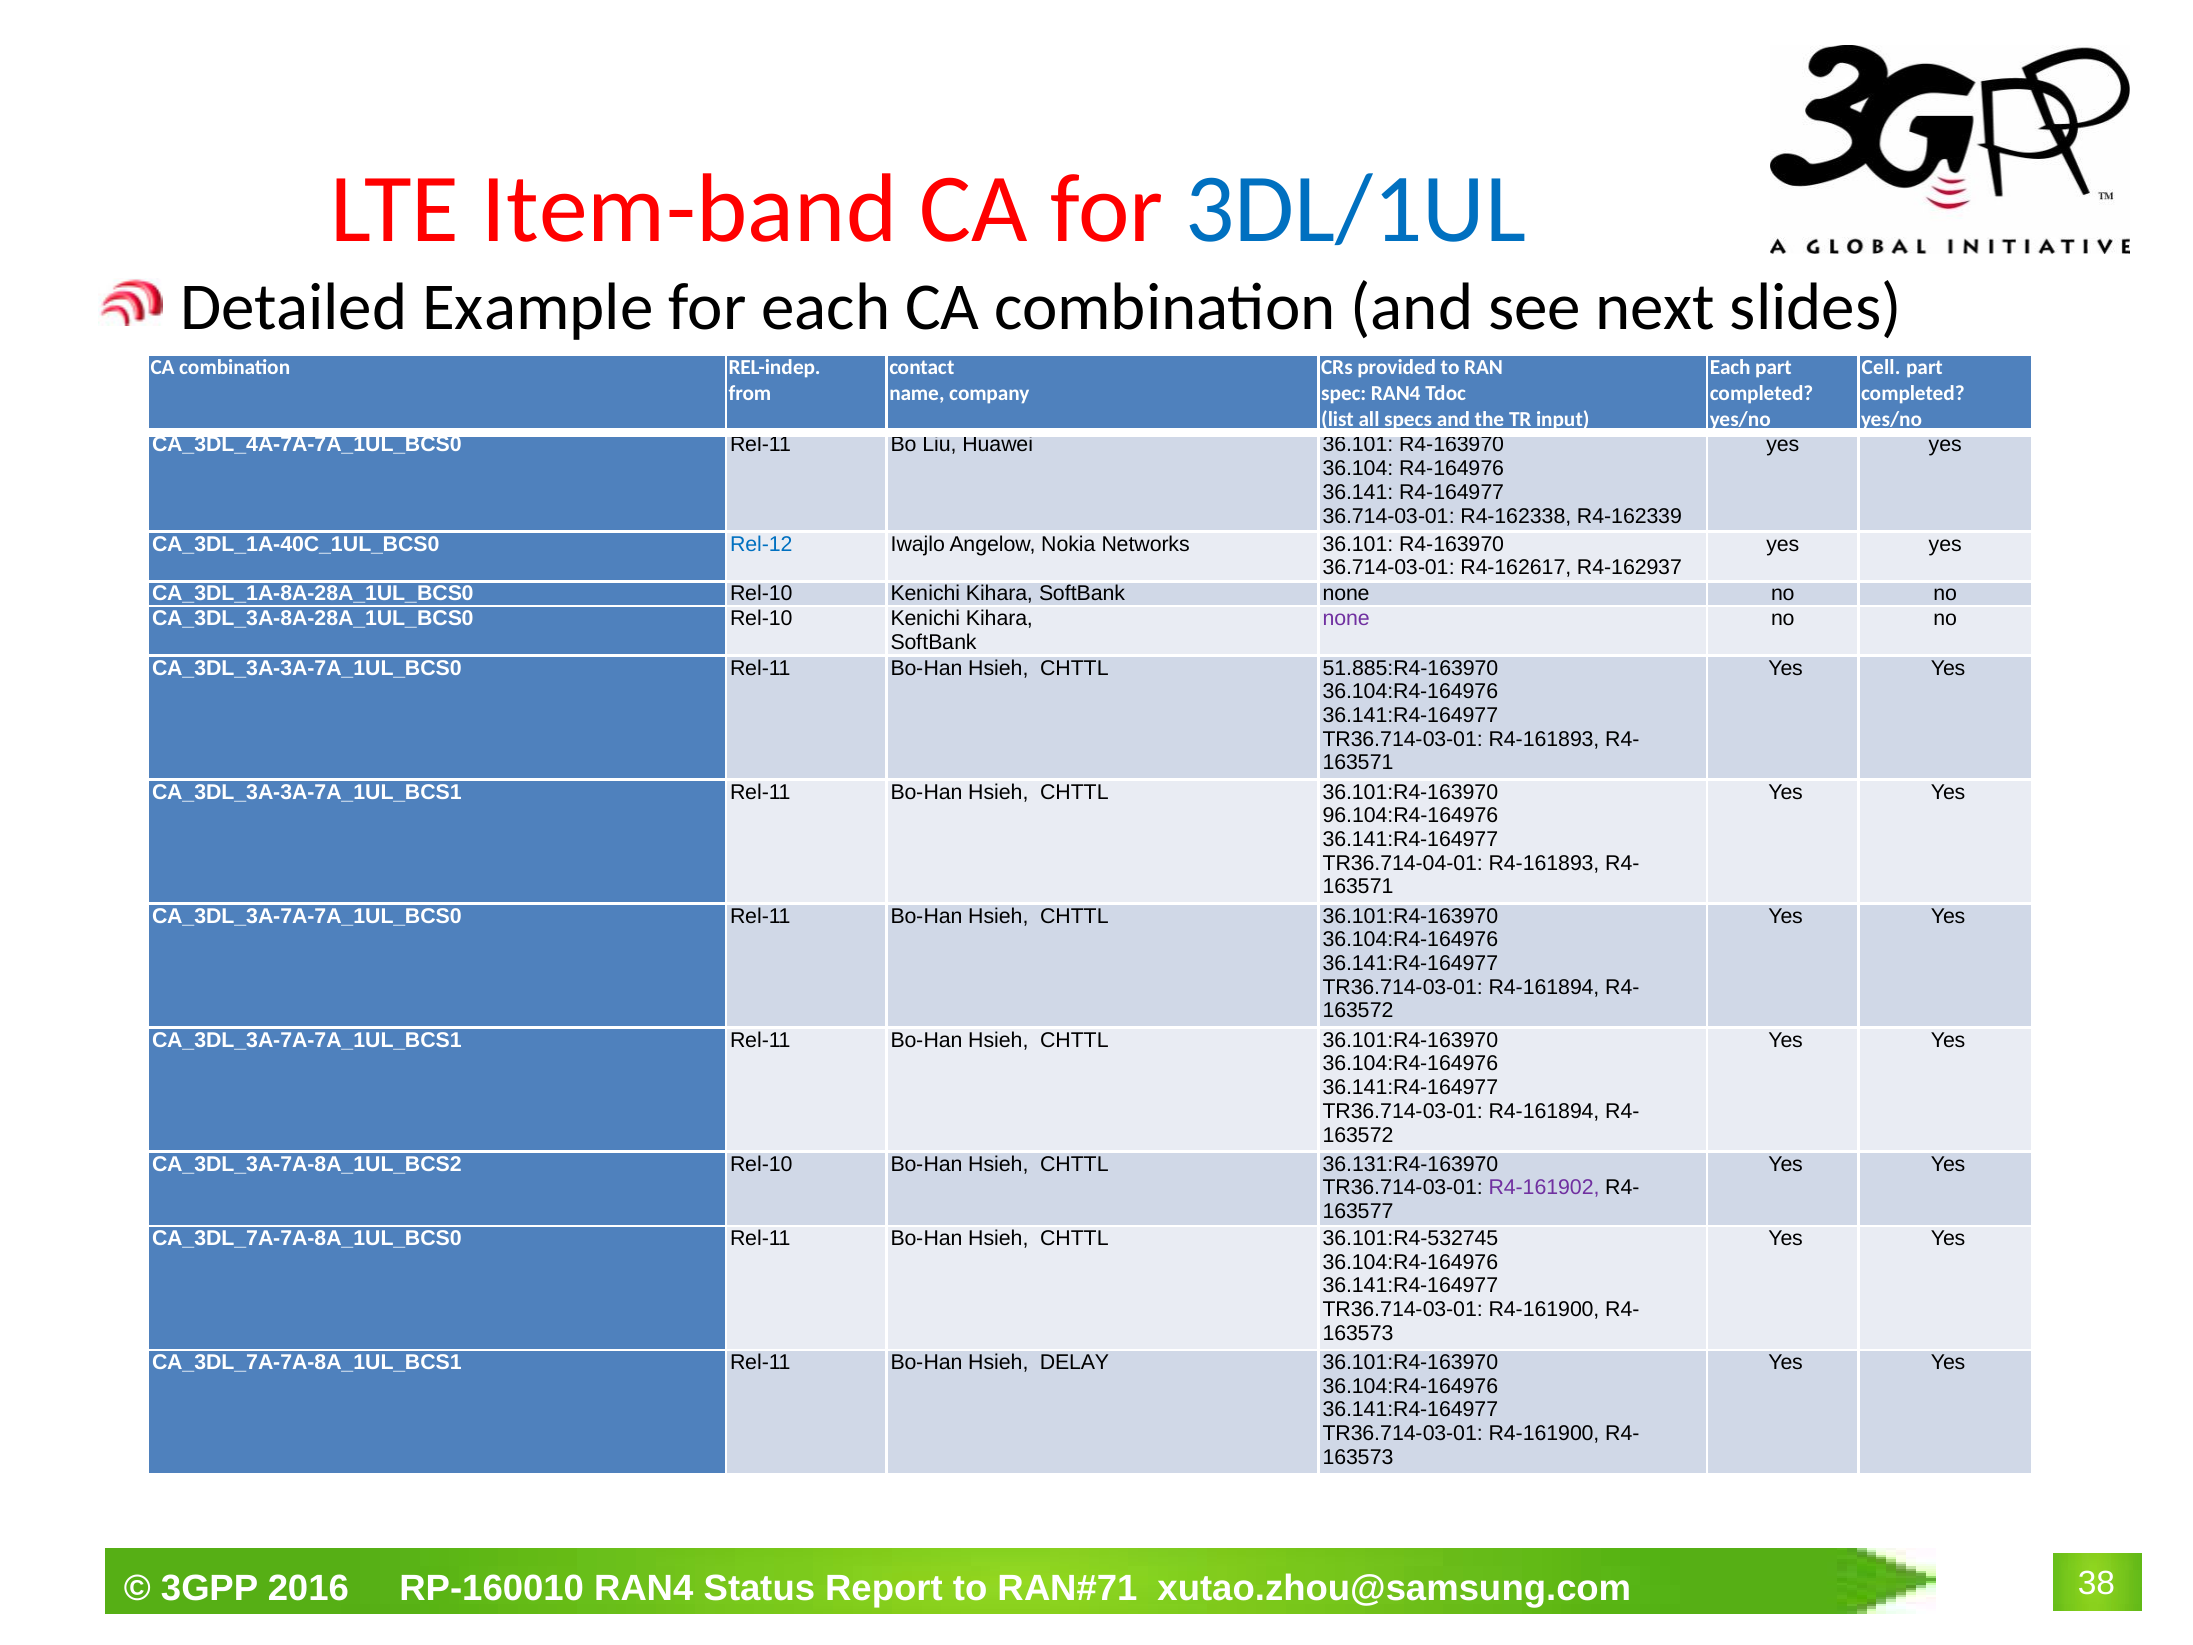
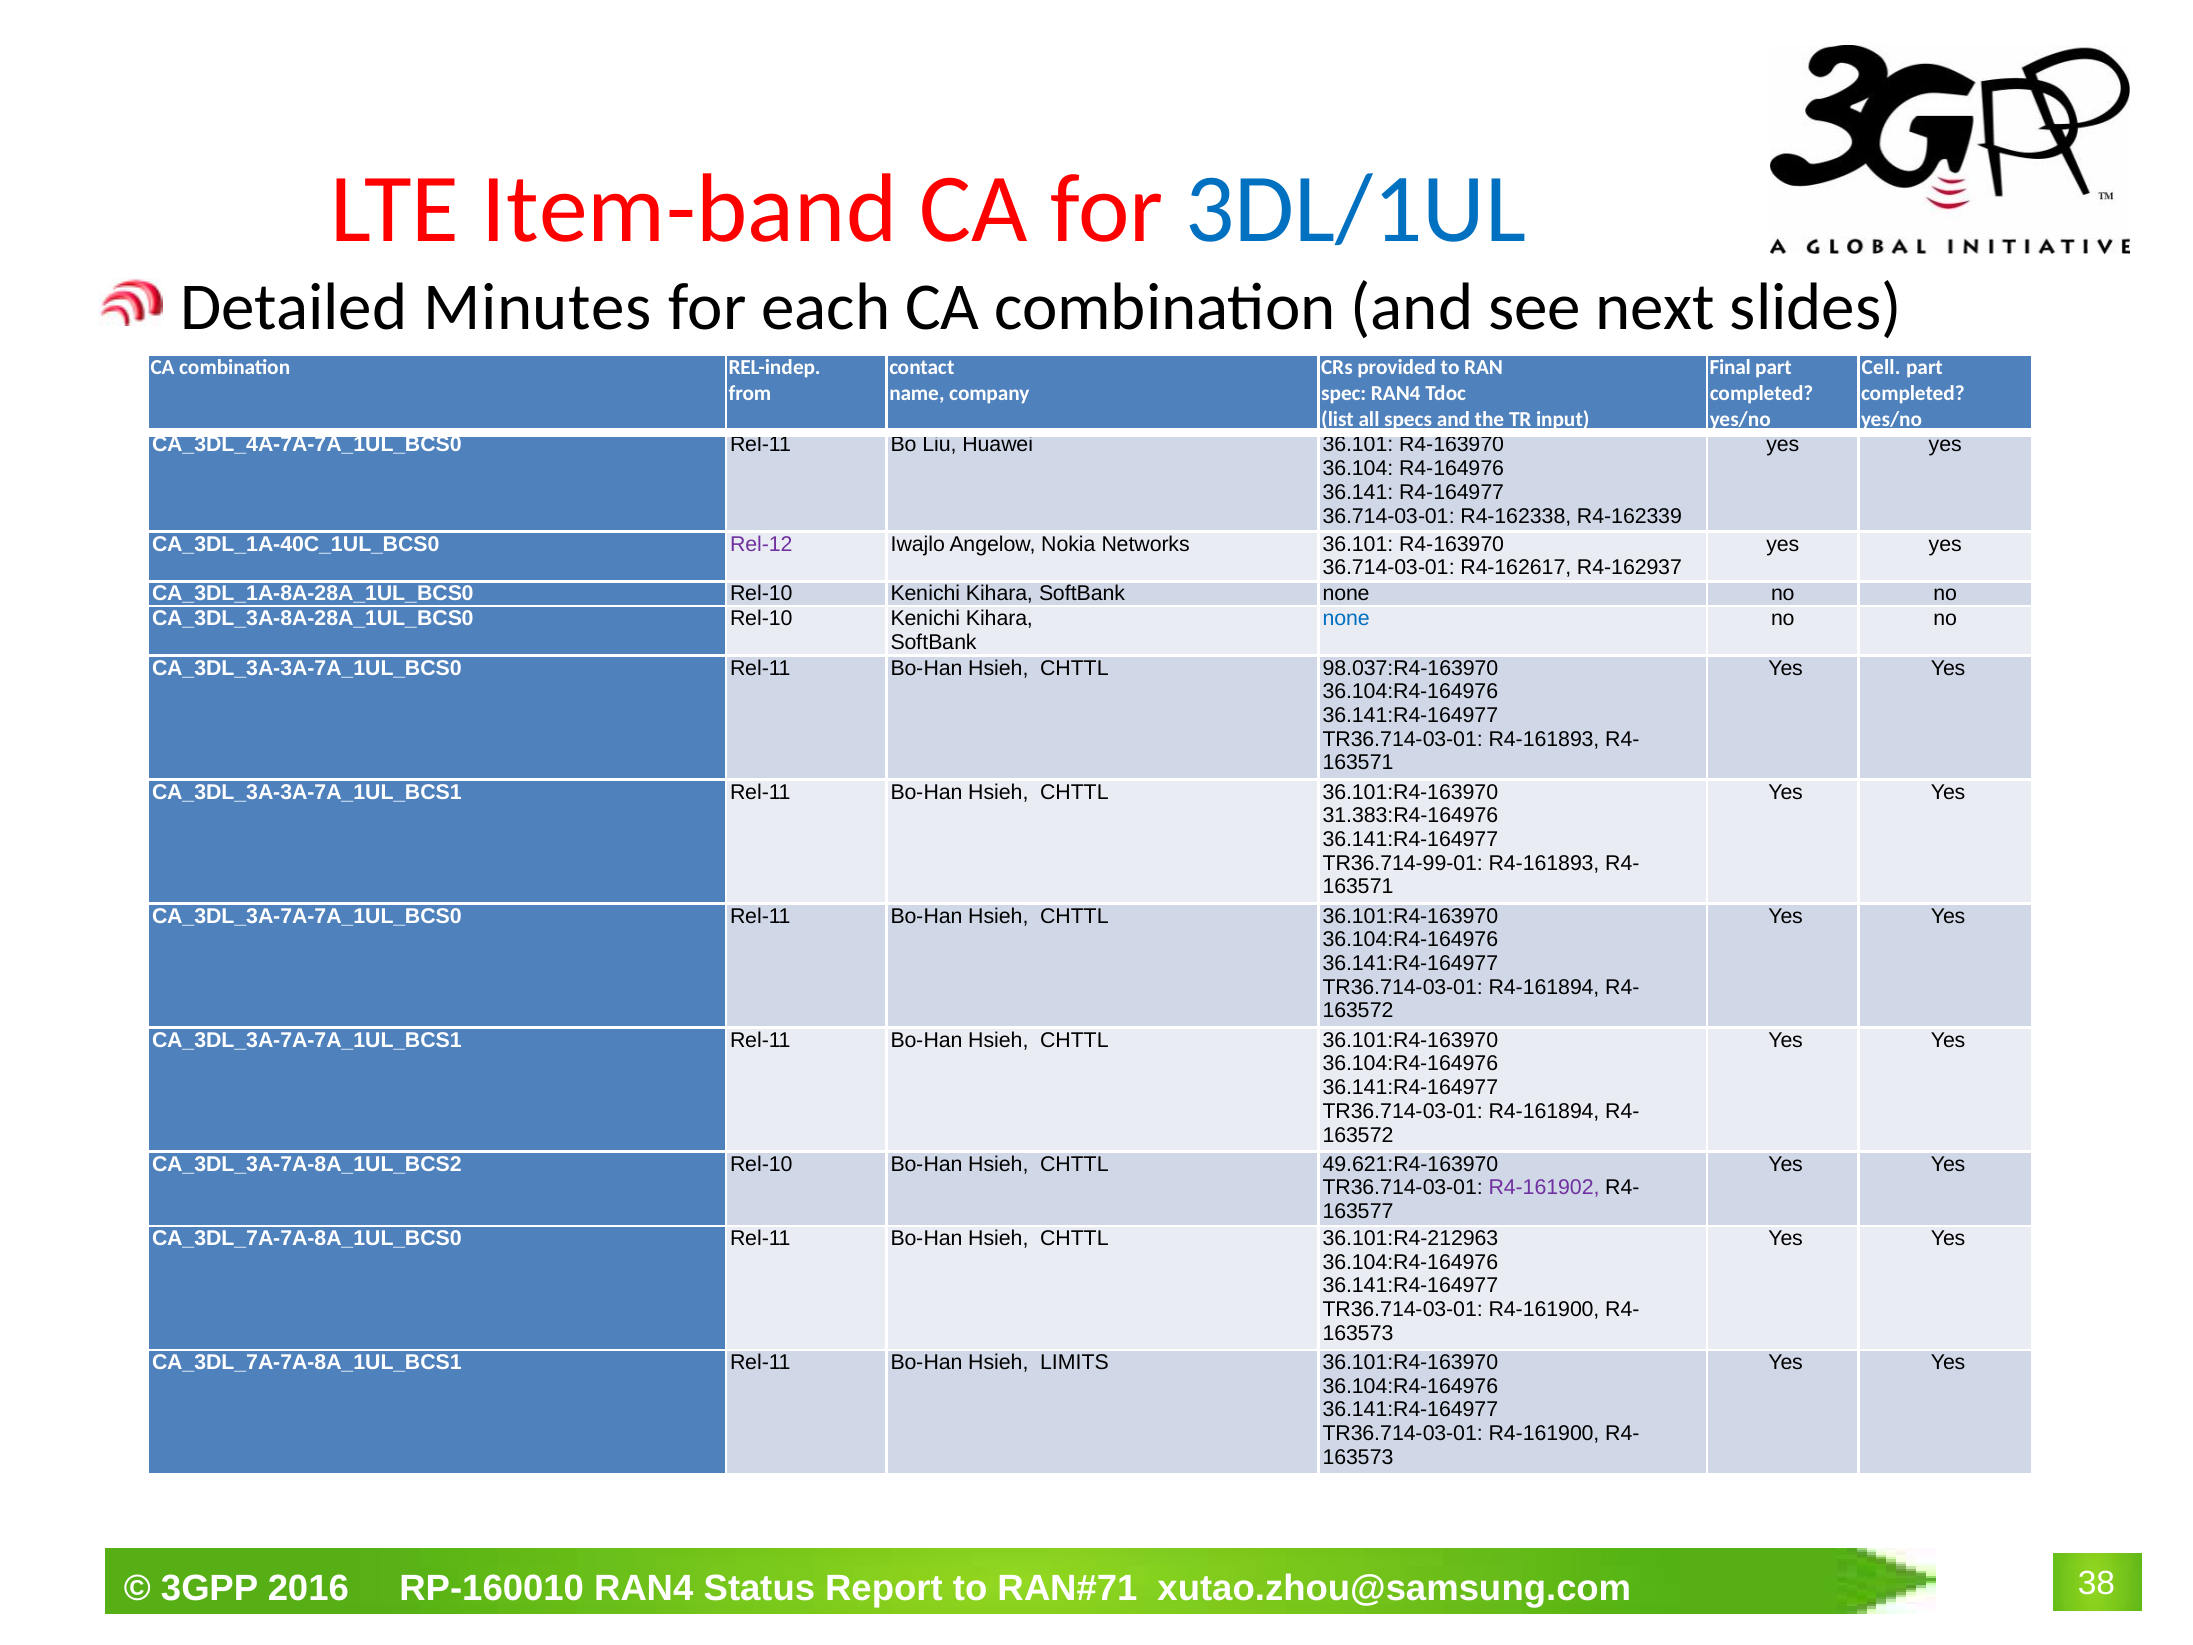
Example: Example -> Minutes (538, 307)
Each: Each -> Final (1730, 367)
Rel-12 colour: blue -> purple (761, 544)
none colour: purple -> blue (1346, 618)
51.885:R4-163970: 51.885:R4-163970 -> 98.037:R4-163970 (1410, 668)
96.104:R4-164976: 96.104:R4-164976 -> 31.383:R4-164976 (1410, 816)
TR36.714-04-01: TR36.714-04-01 -> TR36.714-99-01 (1403, 863)
36.131:R4-163970: 36.131:R4-163970 -> 49.621:R4-163970 (1410, 1164)
36.101:R4-532745: 36.101:R4-532745 -> 36.101:R4-212963 (1410, 1238)
DELAY: DELAY -> LIMITS (1074, 1362)
